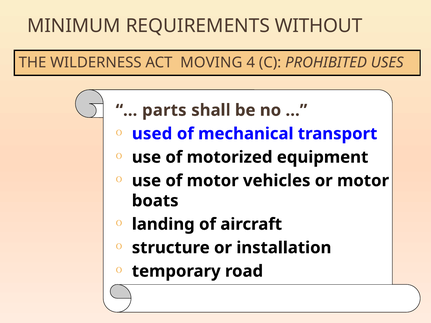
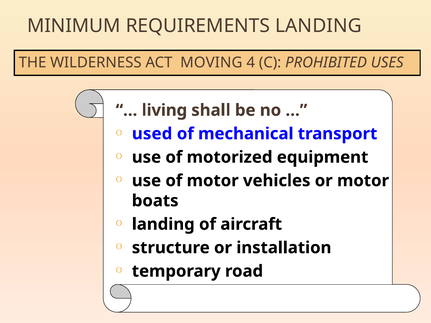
REQUIREMENTS WITHOUT: WITHOUT -> LANDING (318, 26)
parts: parts -> living (164, 110)
